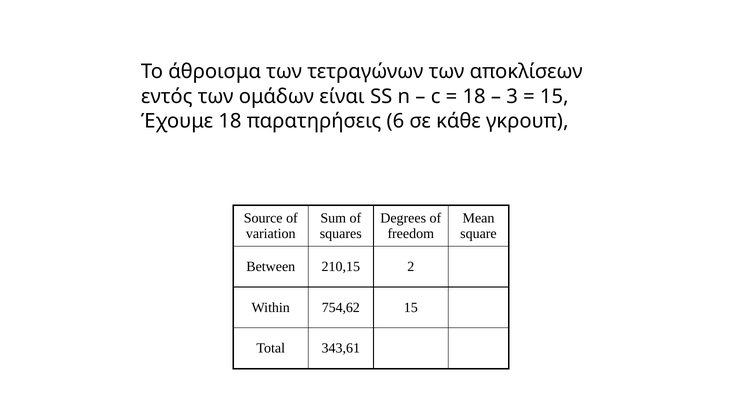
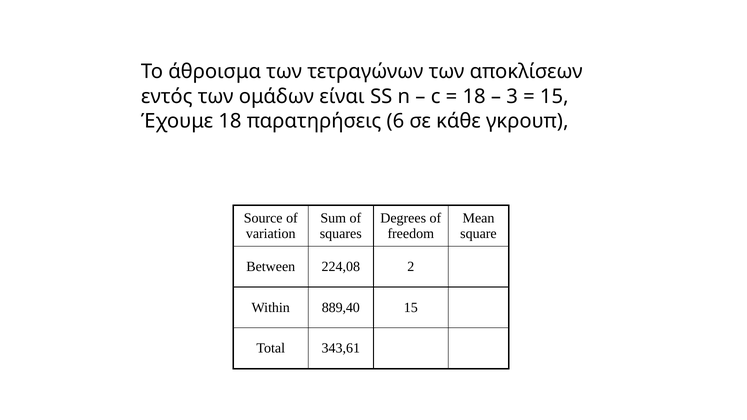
210,15: 210,15 -> 224,08 (341, 267)
754,62: 754,62 -> 889,40 (341, 308)
